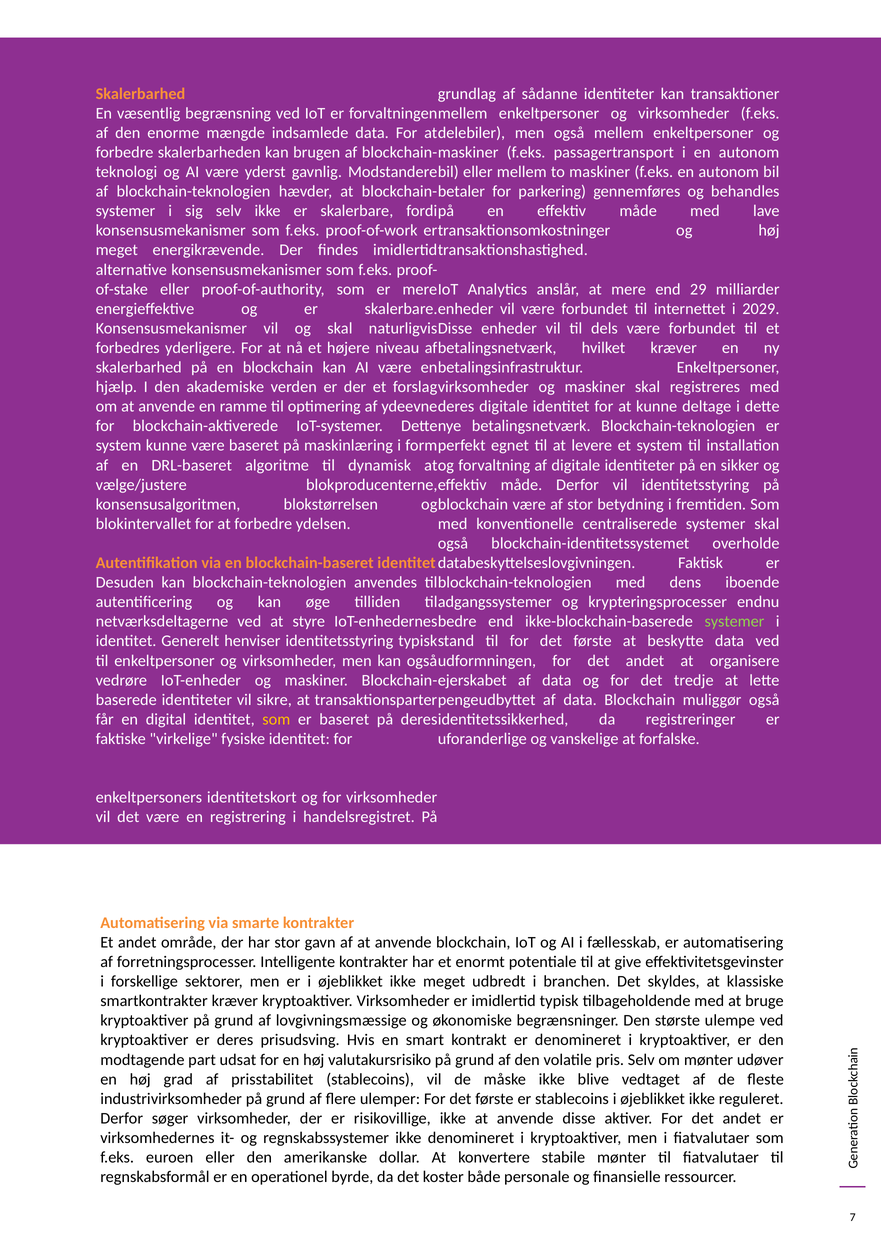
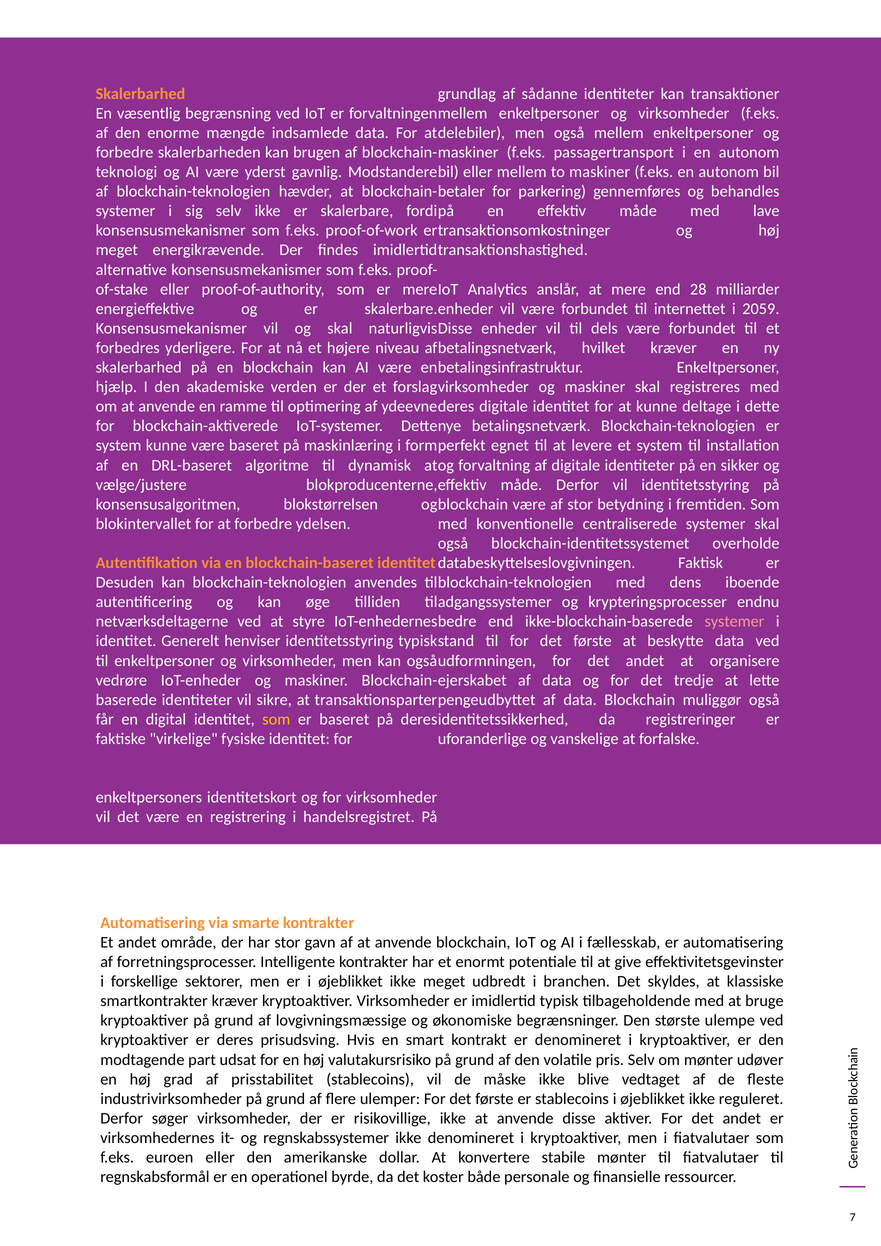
29: 29 -> 28 (698, 289)
2029: 2029 -> 2059 (761, 309)
systemer colour: light green -> pink (734, 622)
